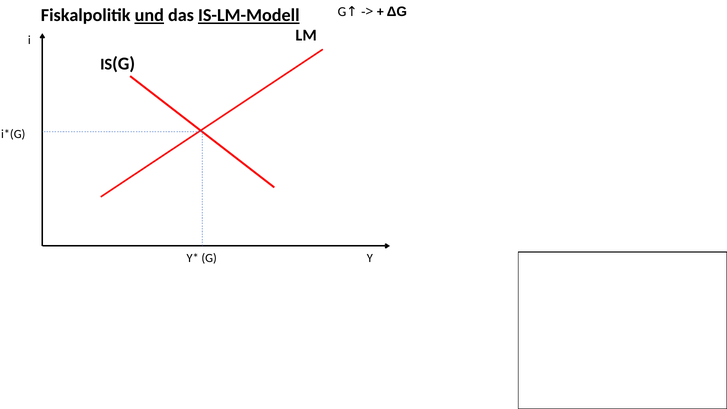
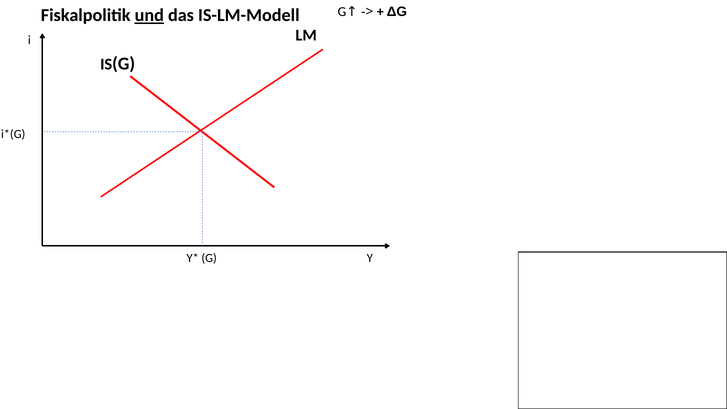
IS-LM-Modell underline: present -> none (249, 15)
